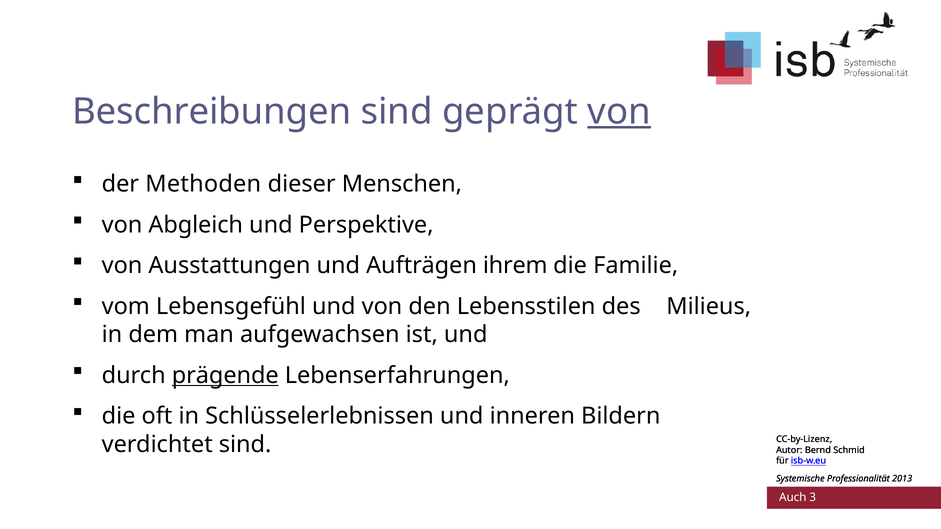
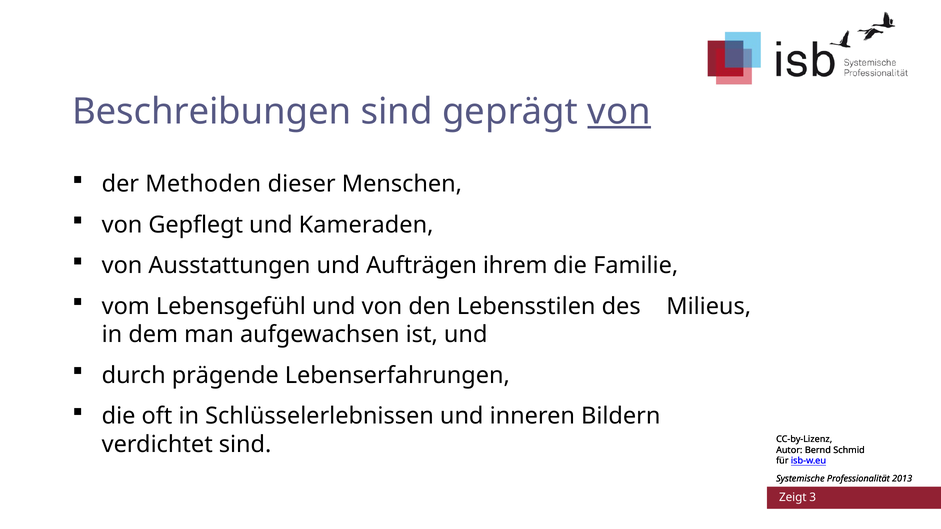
Abgleich: Abgleich -> Gepflegt (196, 225)
Perspektive: Perspektive -> Kameraden (366, 225)
prägende underline: present -> none (225, 376)
Auch: Auch -> Zeigt (793, 498)
